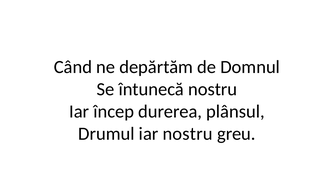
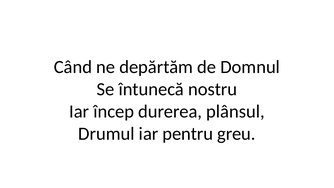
iar nostru: nostru -> pentru (188, 134)
